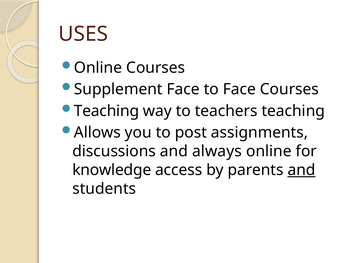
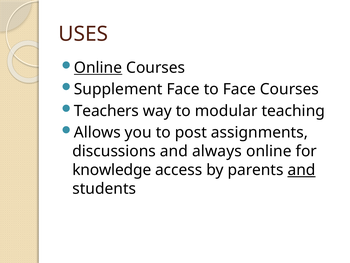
Online underline: none -> present (98, 68)
Teaching: Teaching -> Teachers (106, 111)
teachers: teachers -> modular (226, 111)
